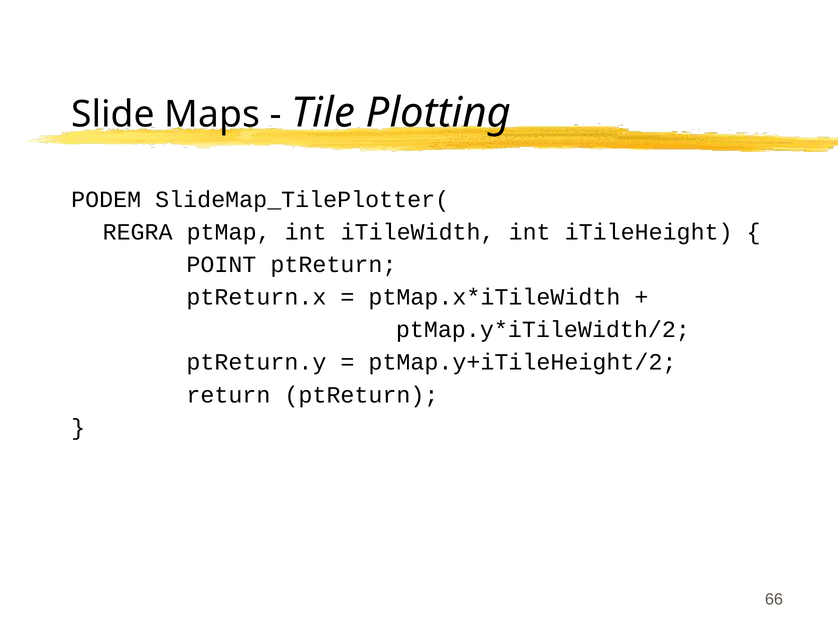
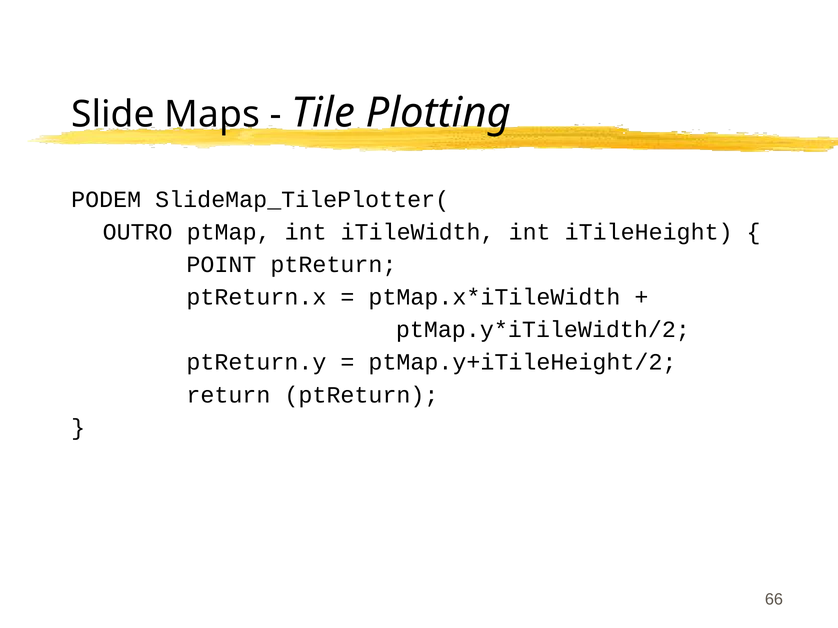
REGRA: REGRA -> OUTRO (138, 232)
